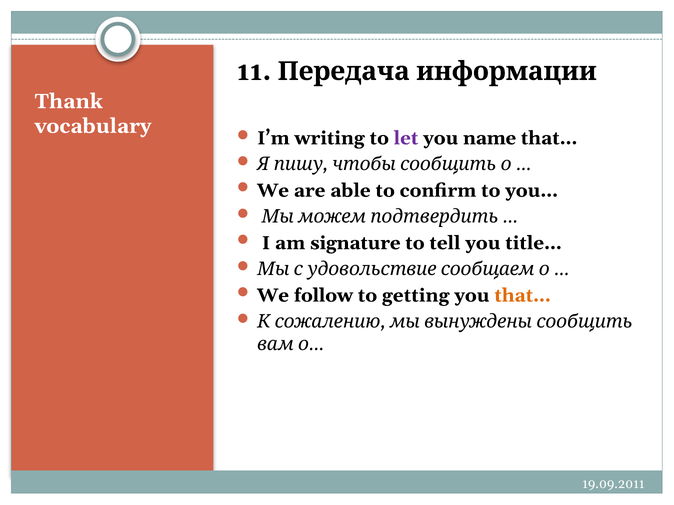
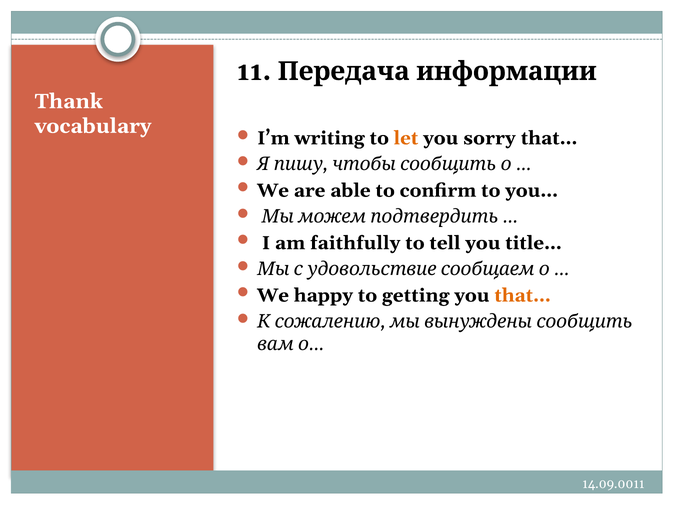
let colour: purple -> orange (406, 138)
name: name -> sorry (489, 138)
signature: signature -> faithfully (355, 243)
follow: follow -> happy (323, 296)
19.09.2011: 19.09.2011 -> 14.09.0011 (613, 484)
